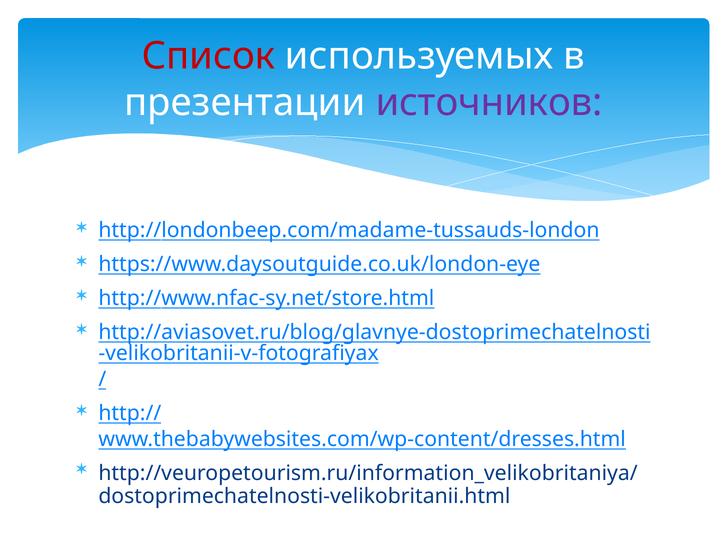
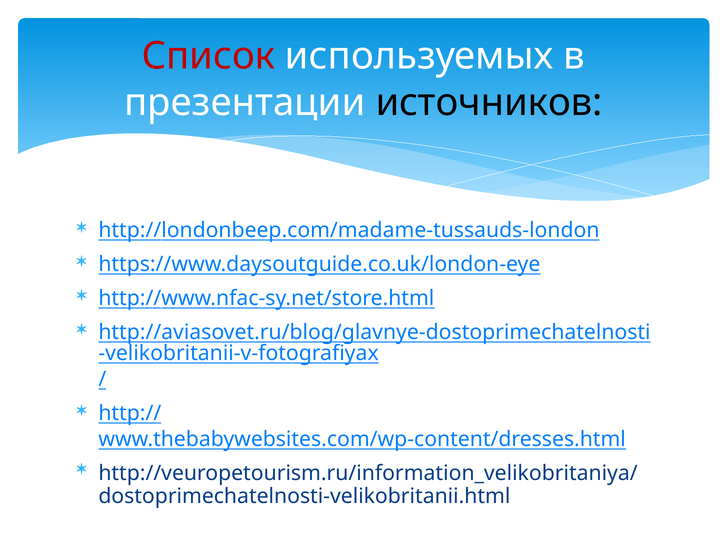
источников colour: purple -> black (489, 102)
